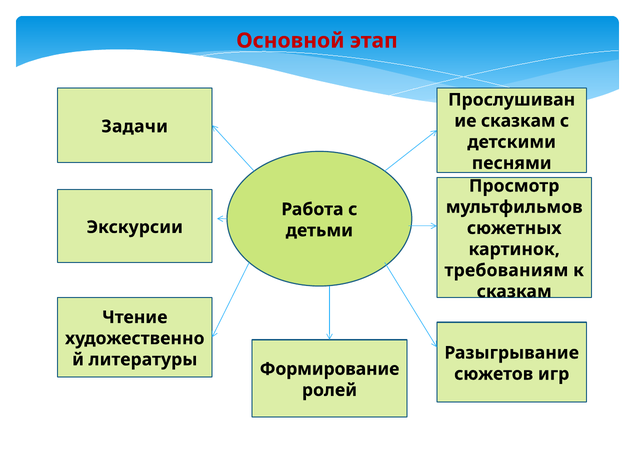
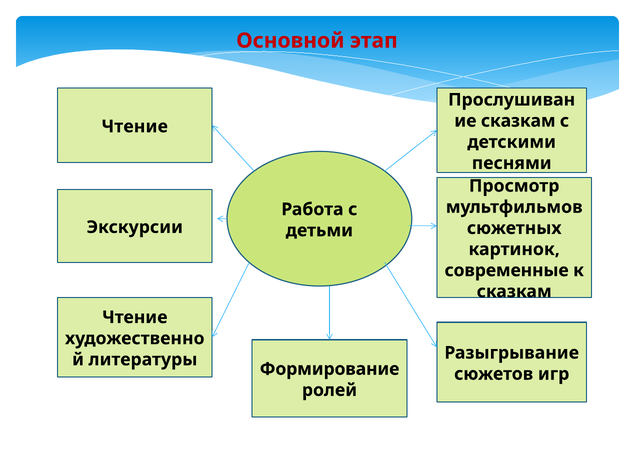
Задачи: Задачи -> Чтение (135, 127)
требованиям: требованиям -> современные (507, 271)
